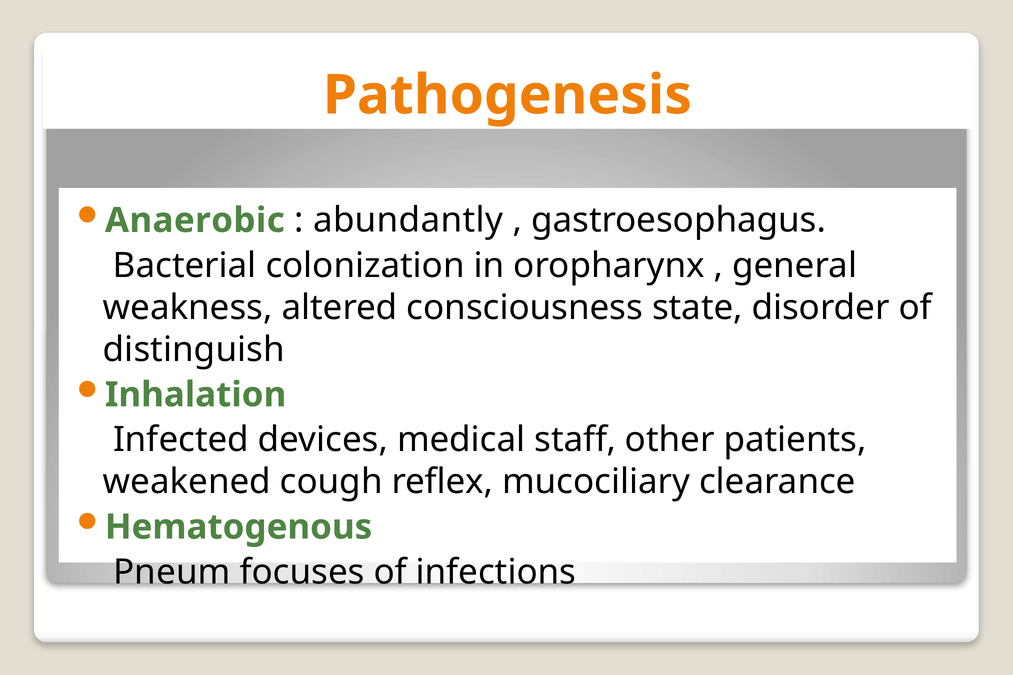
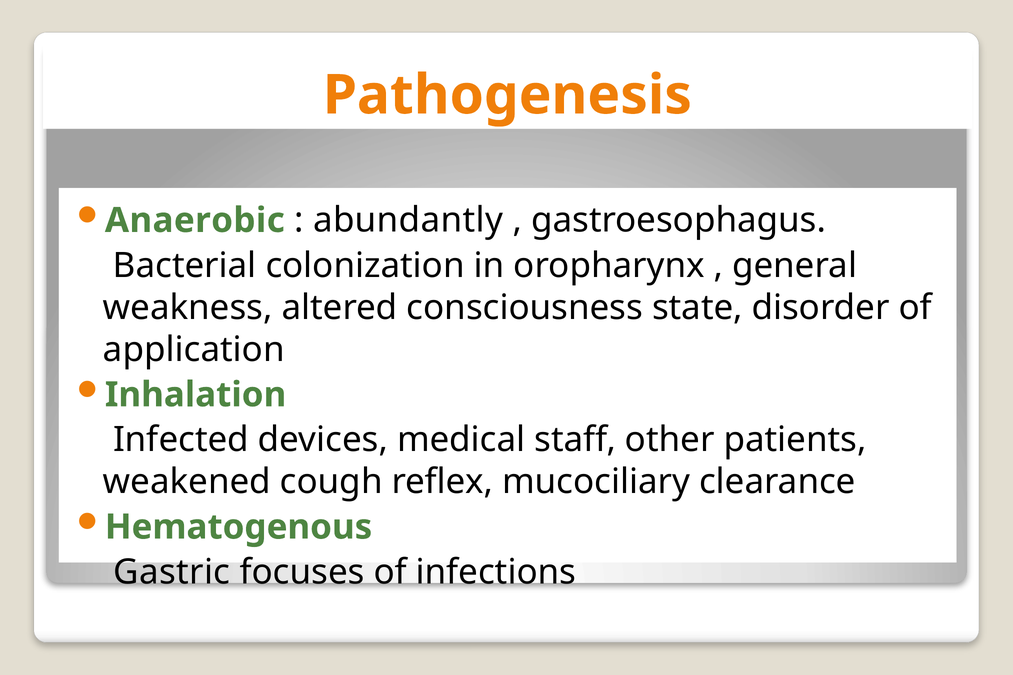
distinguish: distinguish -> application (194, 350)
Pneum: Pneum -> Gastric (172, 572)
